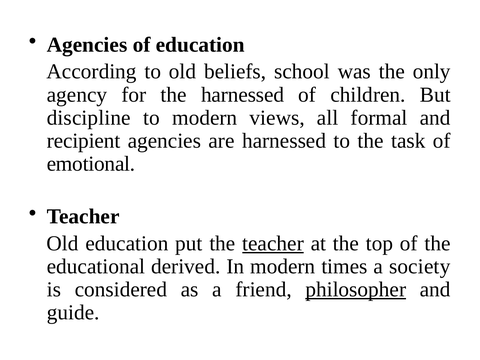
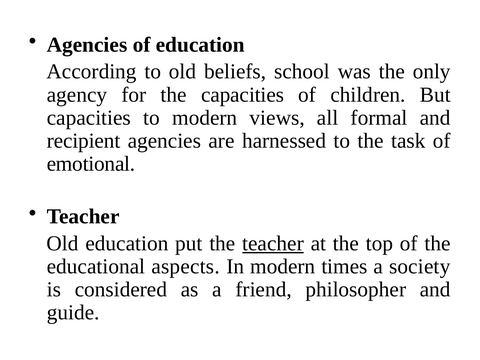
the harnessed: harnessed -> capacities (243, 95)
discipline: discipline -> capacities (89, 118)
derived: derived -> aspects (186, 266)
philosopher underline: present -> none (356, 289)
